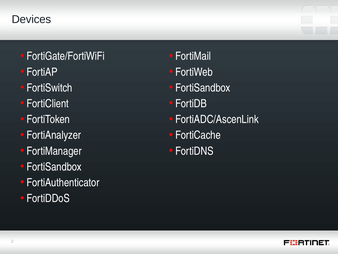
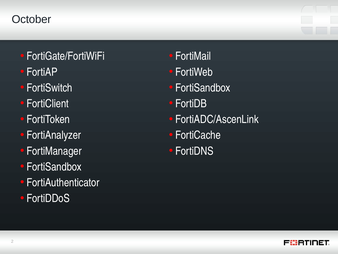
Devices: Devices -> October (31, 19)
